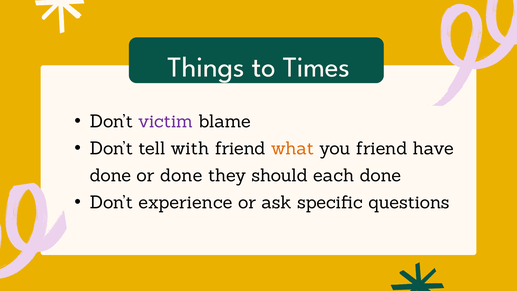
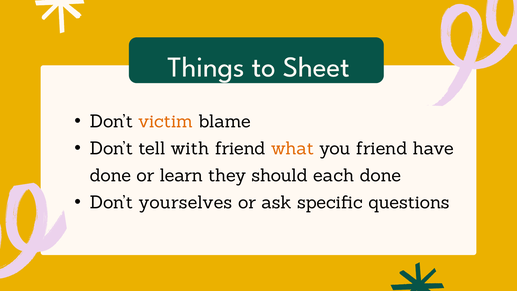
Times: Times -> Sheet (316, 67)
victim colour: purple -> orange (166, 122)
or done: done -> learn (181, 175)
experience: experience -> yourselves (185, 202)
